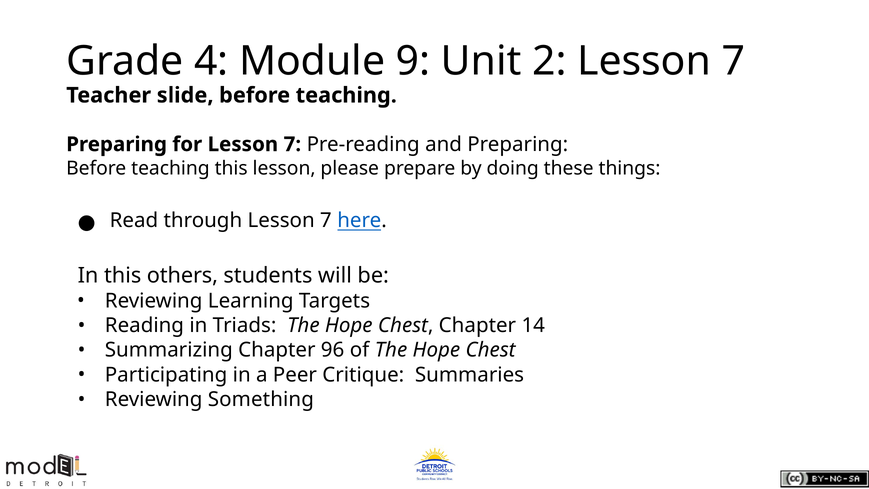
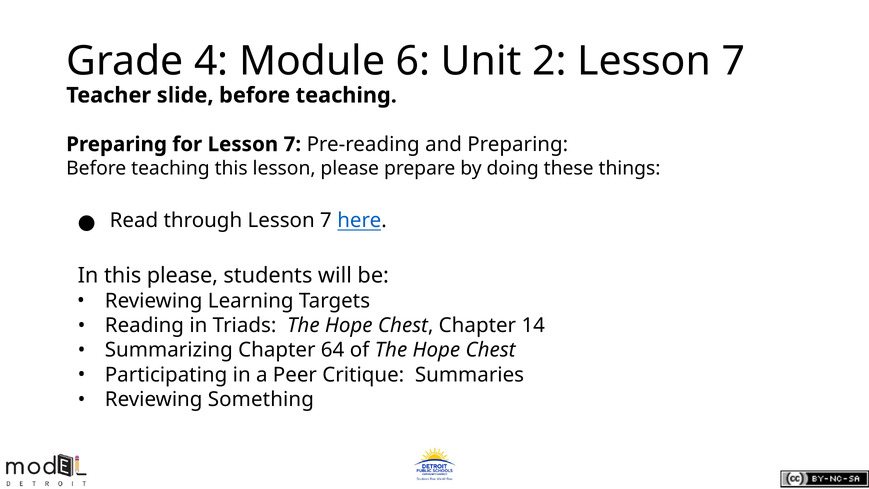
9: 9 -> 6 (413, 61)
this others: others -> please (182, 275)
96: 96 -> 64 (333, 350)
